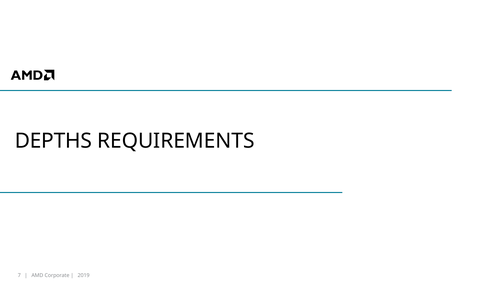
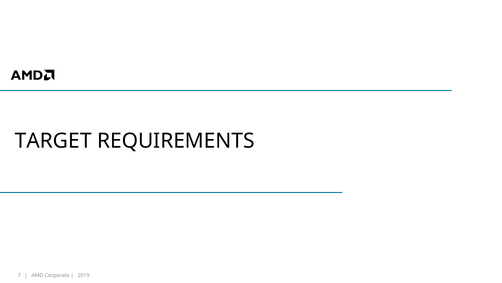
DEPTHS: DEPTHS -> TARGET (53, 141)
